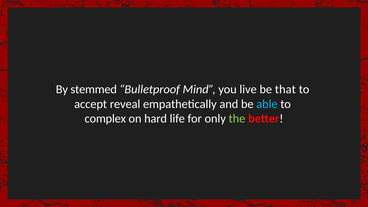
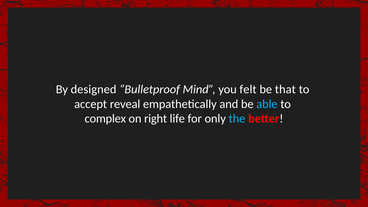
stemmed: stemmed -> designed (94, 89)
live: live -> felt (248, 89)
hard: hard -> right (156, 119)
the colour: light green -> light blue (237, 119)
